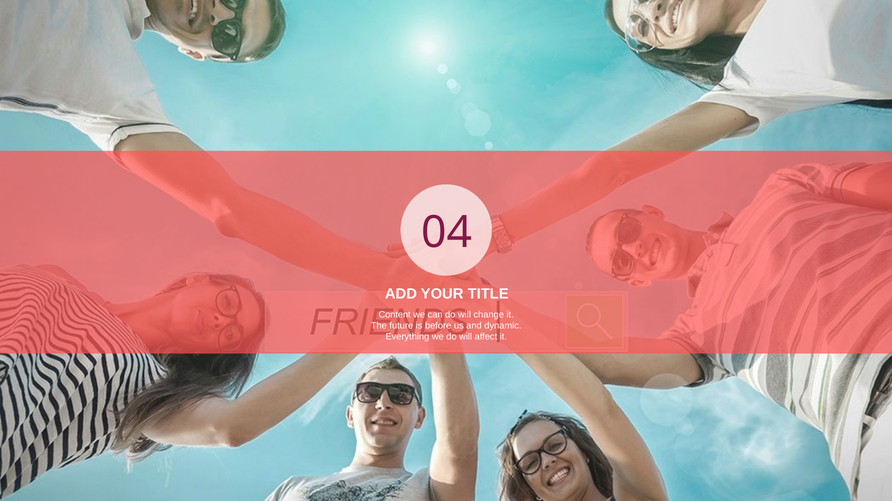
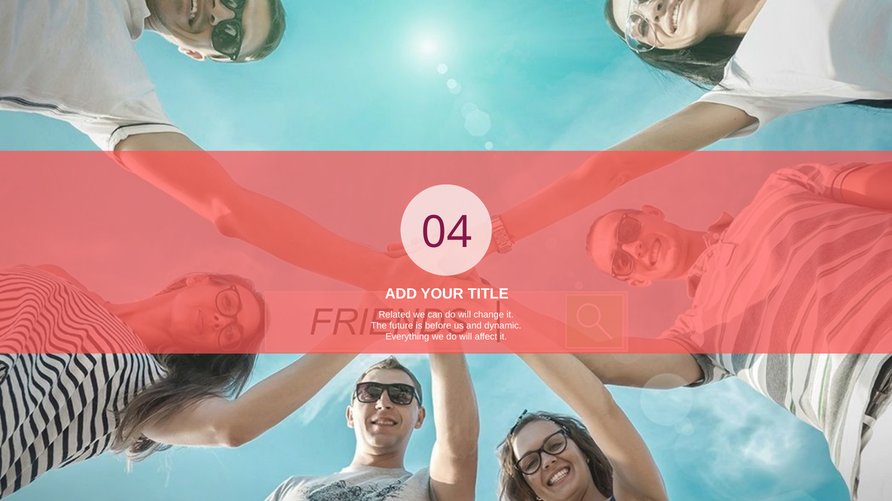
Content: Content -> Related (395, 315)
